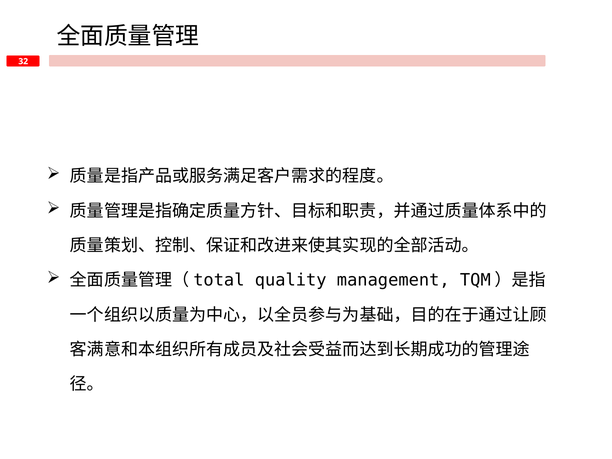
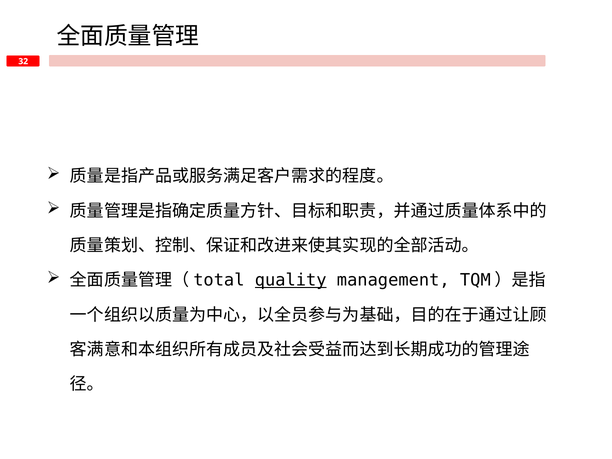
quality underline: none -> present (291, 280)
